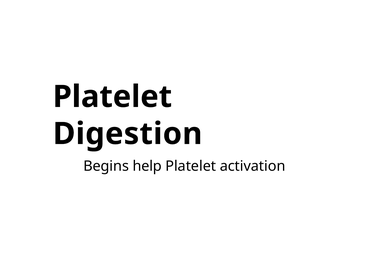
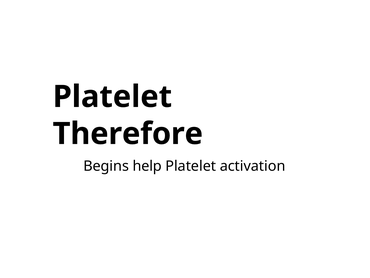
Digestion: Digestion -> Therefore (128, 134)
